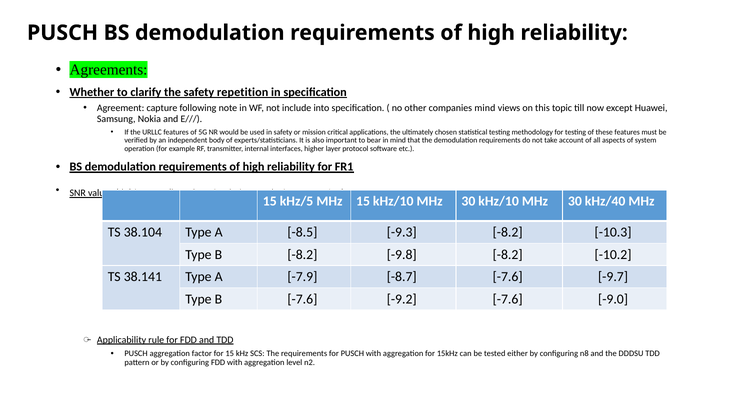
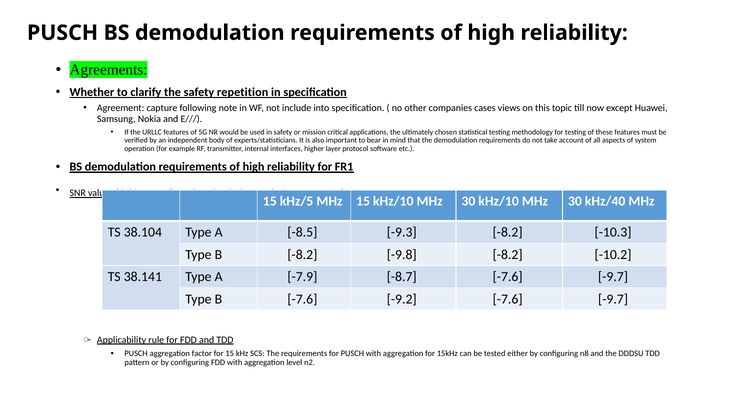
companies mind: mind -> cases (485, 108)
-9.2 -7.6 -9.0: -9.0 -> -9.7 (613, 299)
